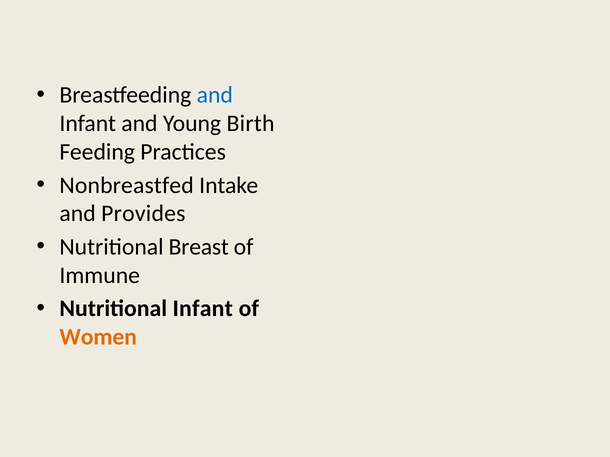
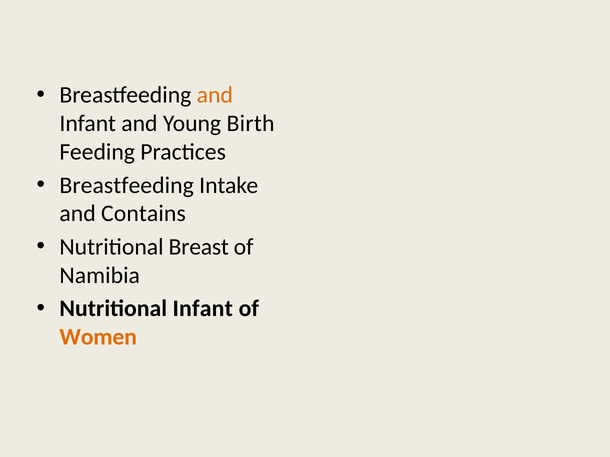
and colour: blue -> orange (215, 95)
Nonbreastfed: Nonbreastfed -> Breastfeeding (127, 185)
Provides: Provides -> Contains (143, 214)
Immune: Immune -> Namibia (100, 276)
